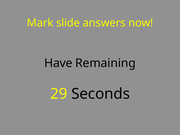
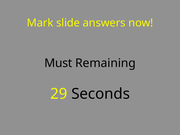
Have: Have -> Must (58, 63)
